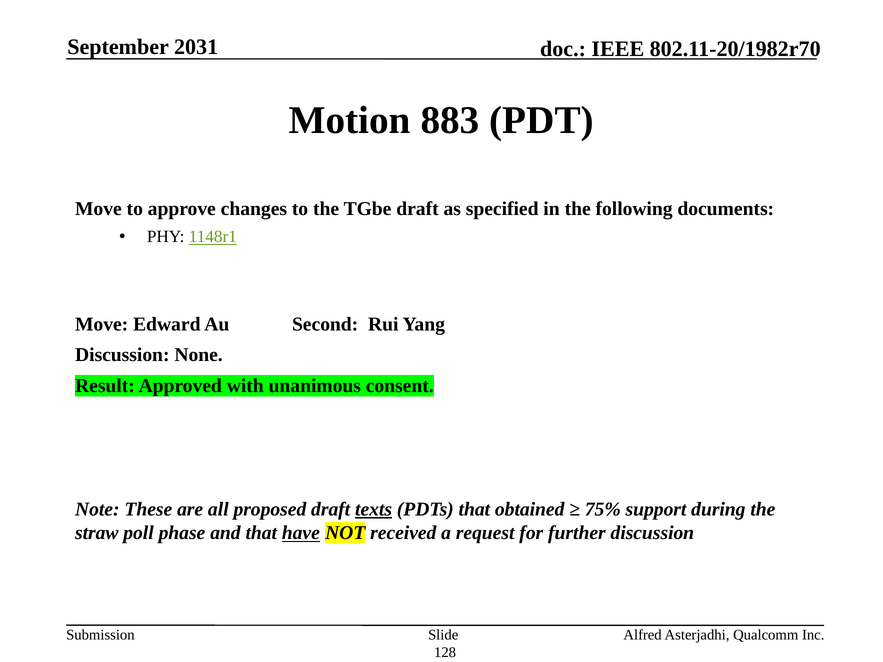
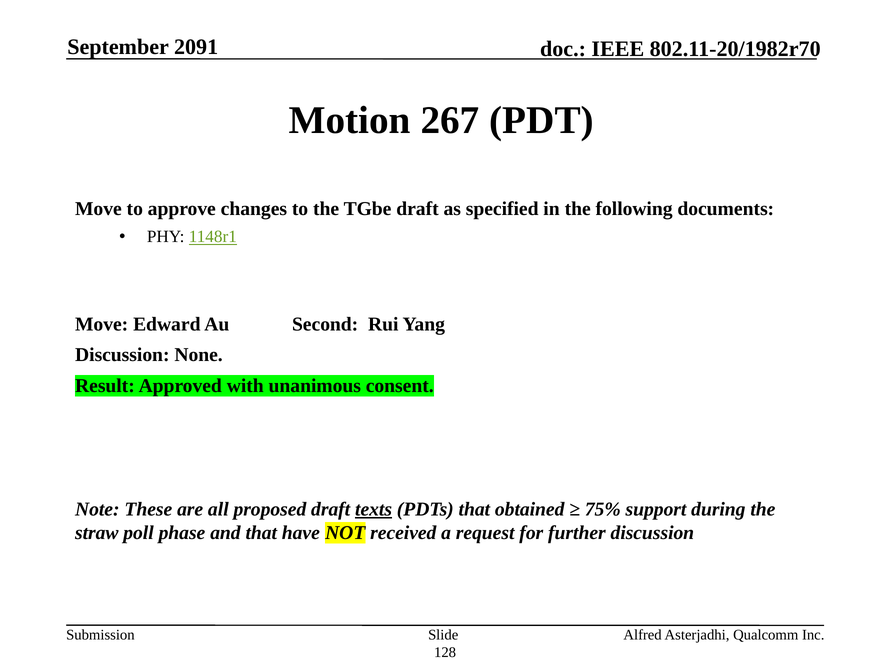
2031: 2031 -> 2091 (196, 47)
883: 883 -> 267 (450, 120)
have underline: present -> none (301, 533)
